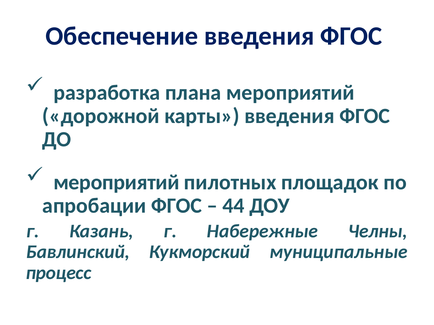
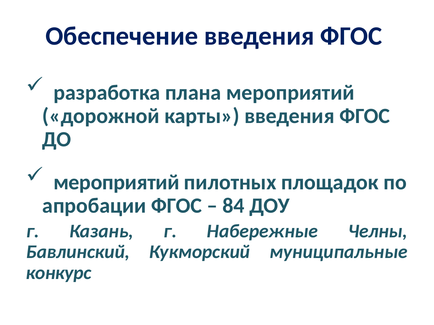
44: 44 -> 84 (233, 206)
процесс: процесс -> конкурс (59, 273)
